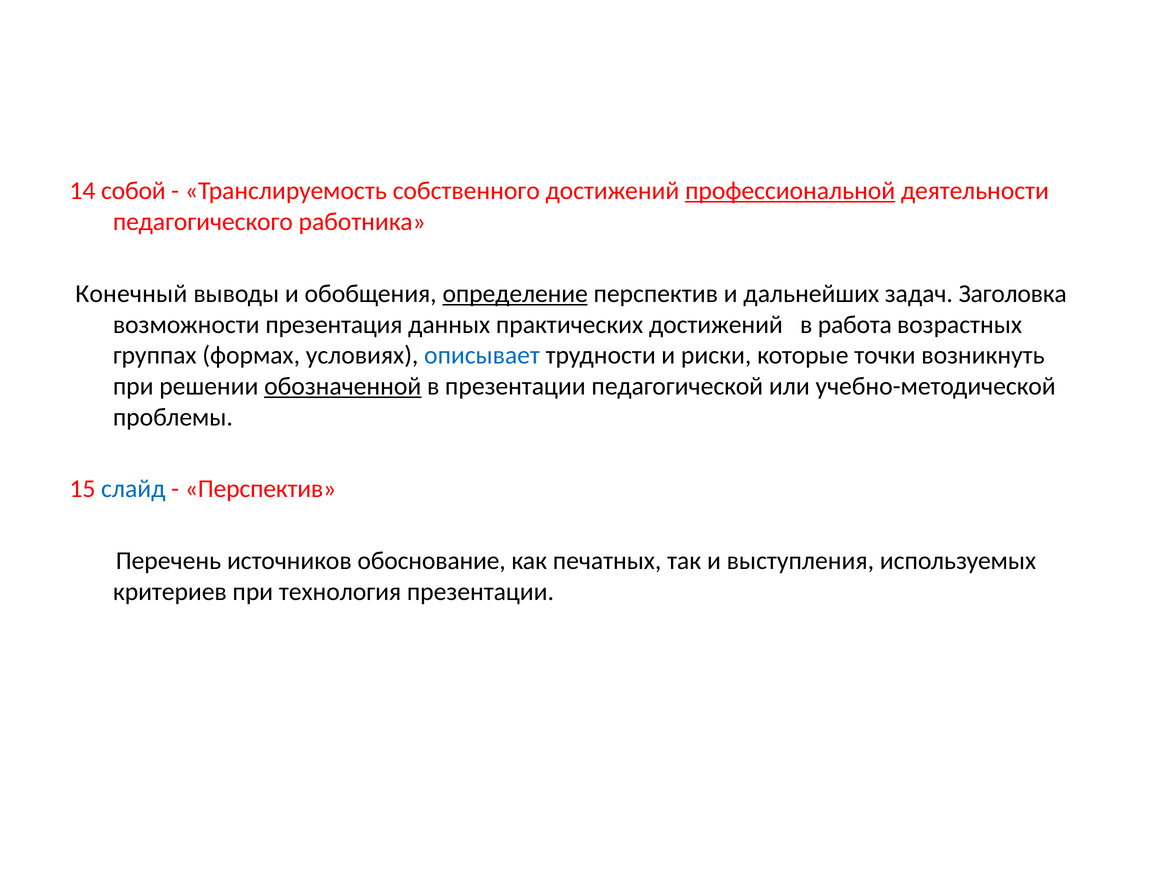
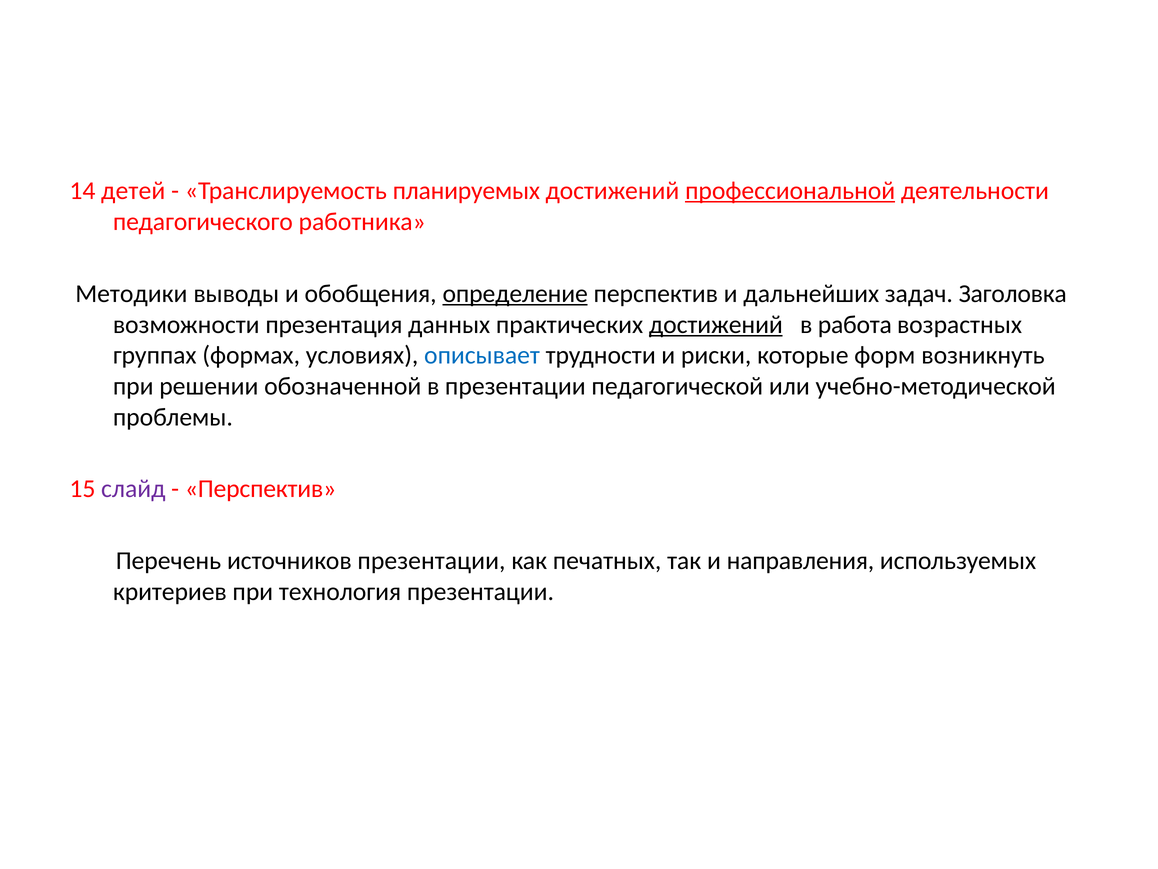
собой: собой -> детей (133, 191)
собственного: собственного -> планируемых (466, 191)
Конечный: Конечный -> Методики (131, 294)
достижений underline: none -> present (716, 324)
точки: точки -> форм (885, 355)
обозначенной underline: present -> none (343, 386)
слайд colour: blue -> purple (133, 489)
источников обоснование: обоснование -> презентации (431, 561)
выступления: выступления -> направления (800, 561)
